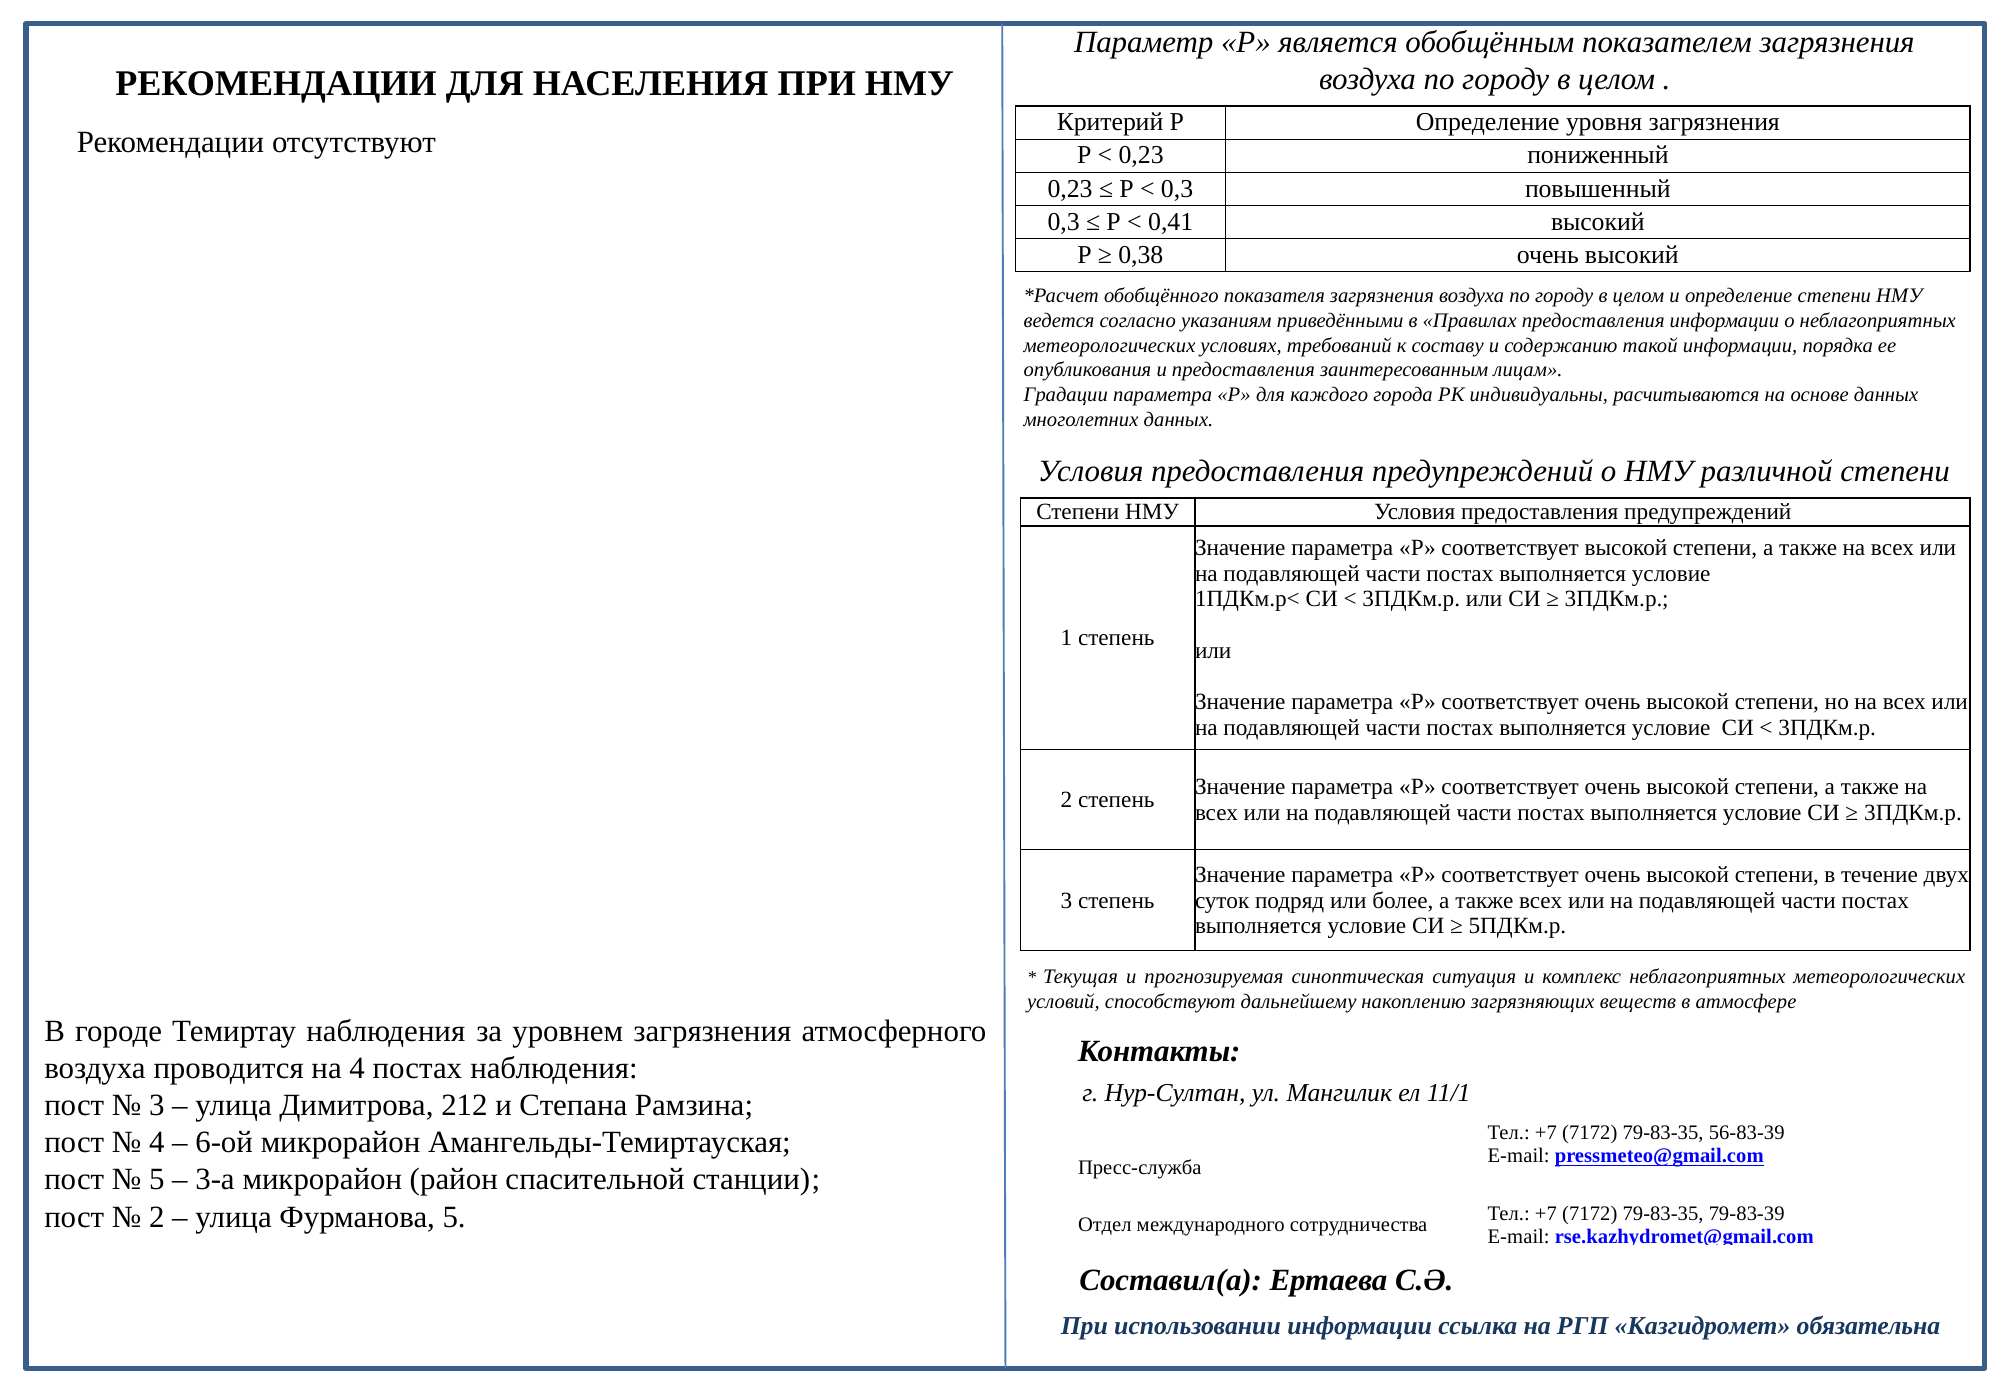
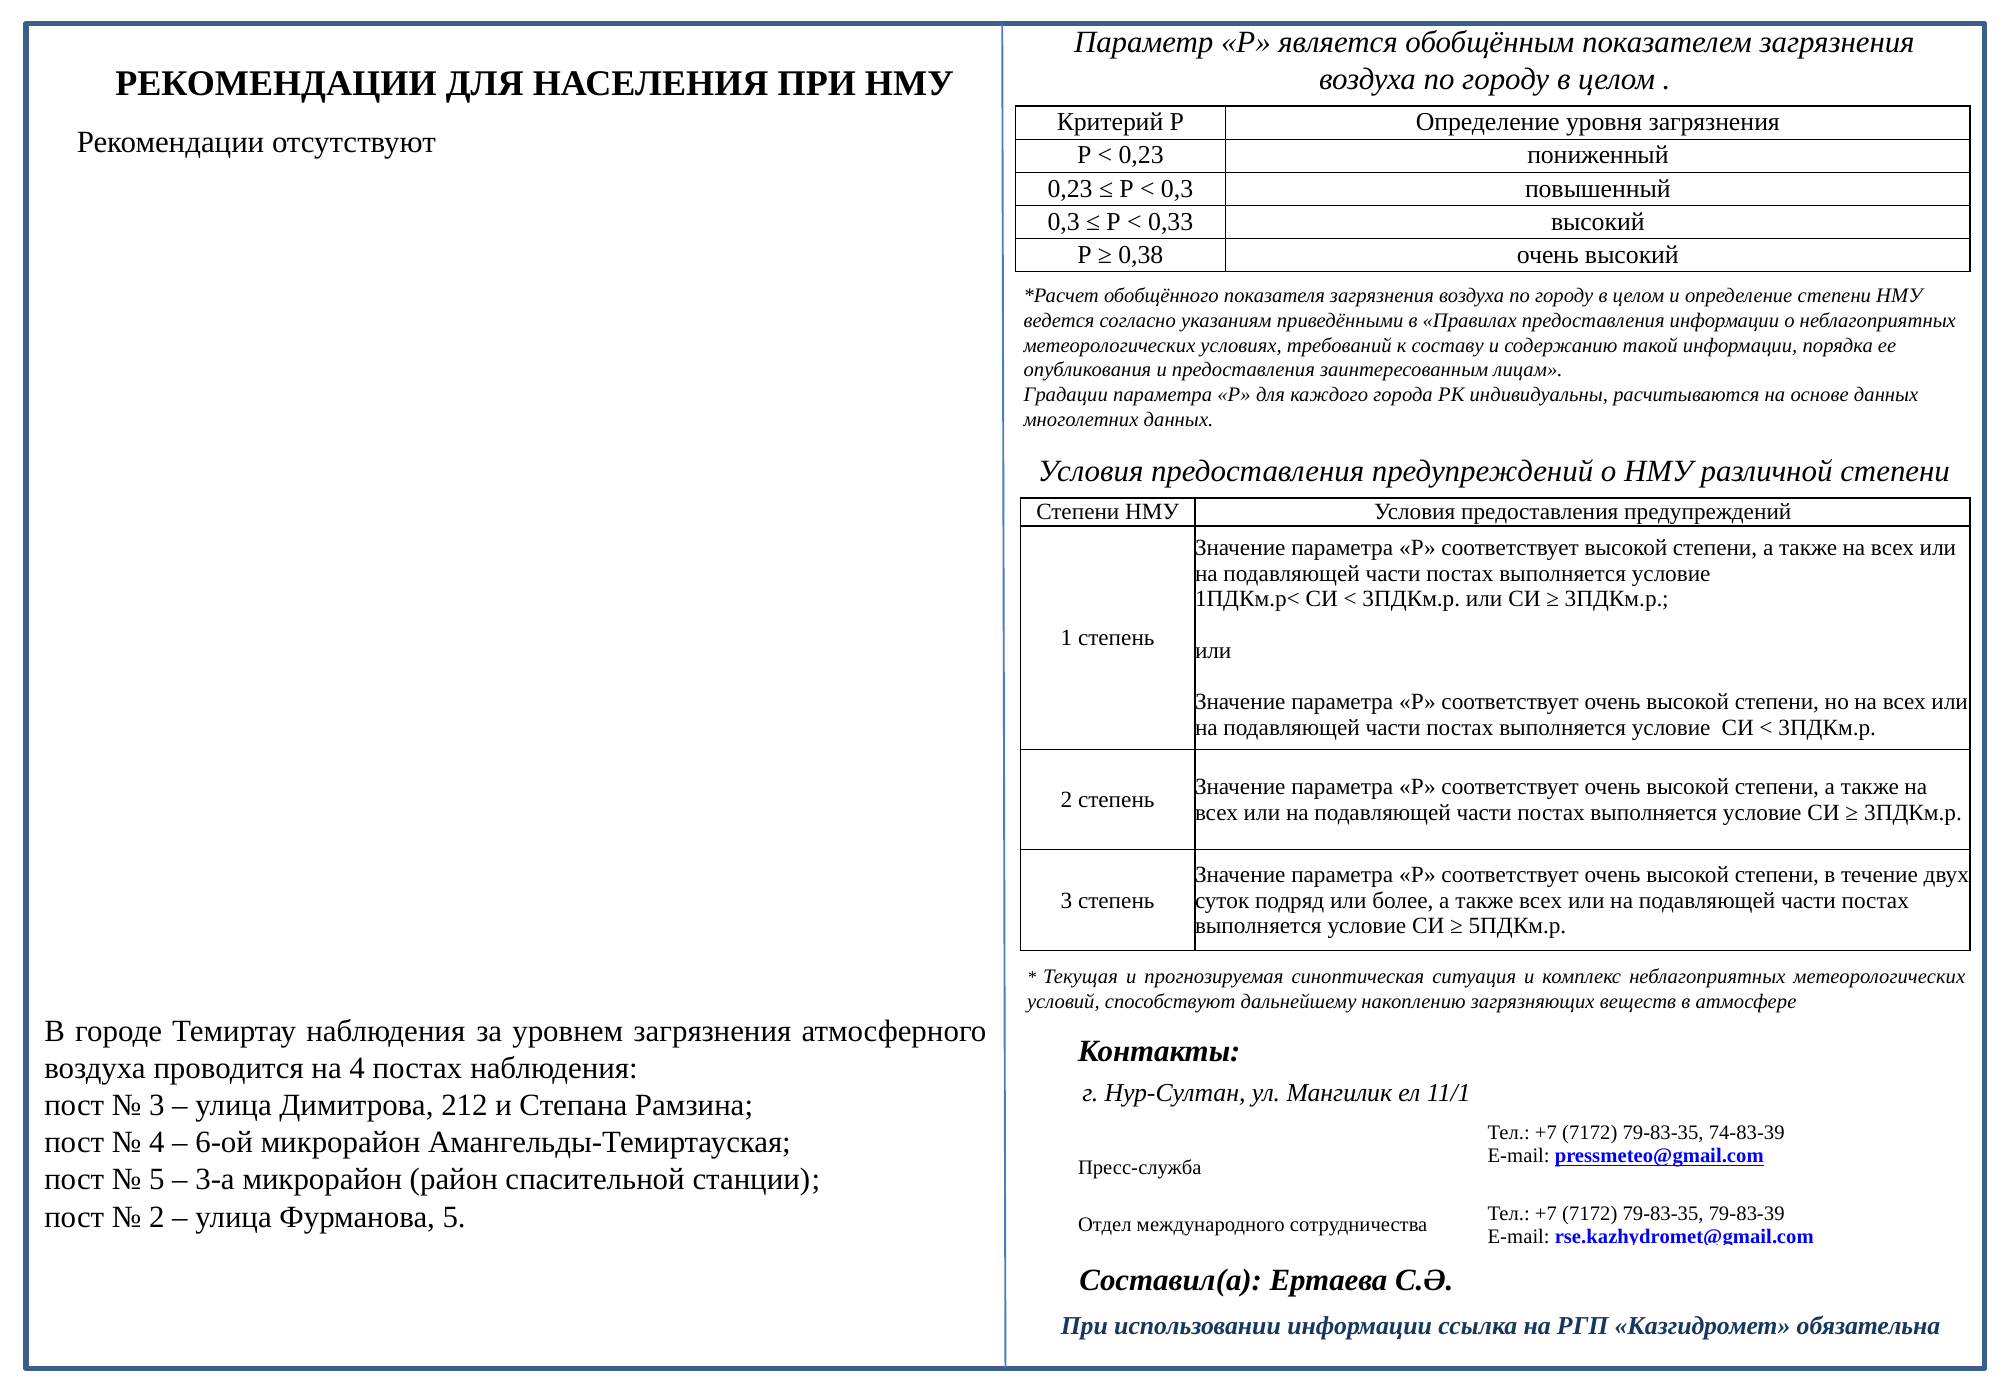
0,41: 0,41 -> 0,33 (1171, 222)
56-83-39: 56-83-39 -> 74-83-39 (1747, 1133)
